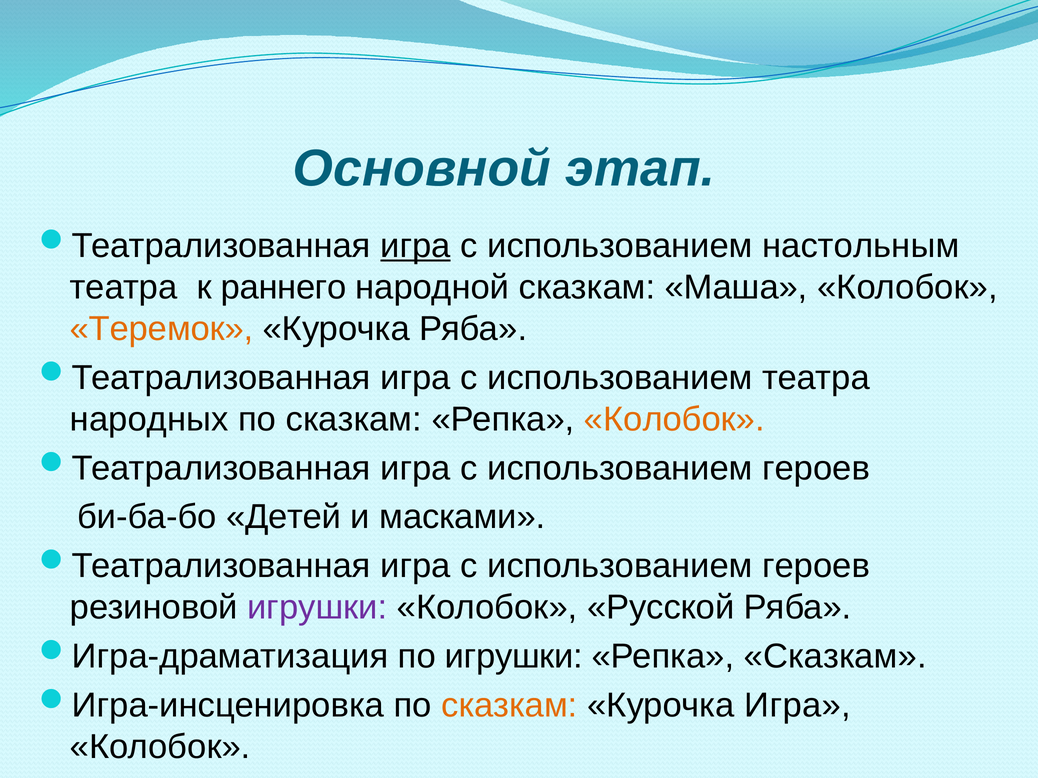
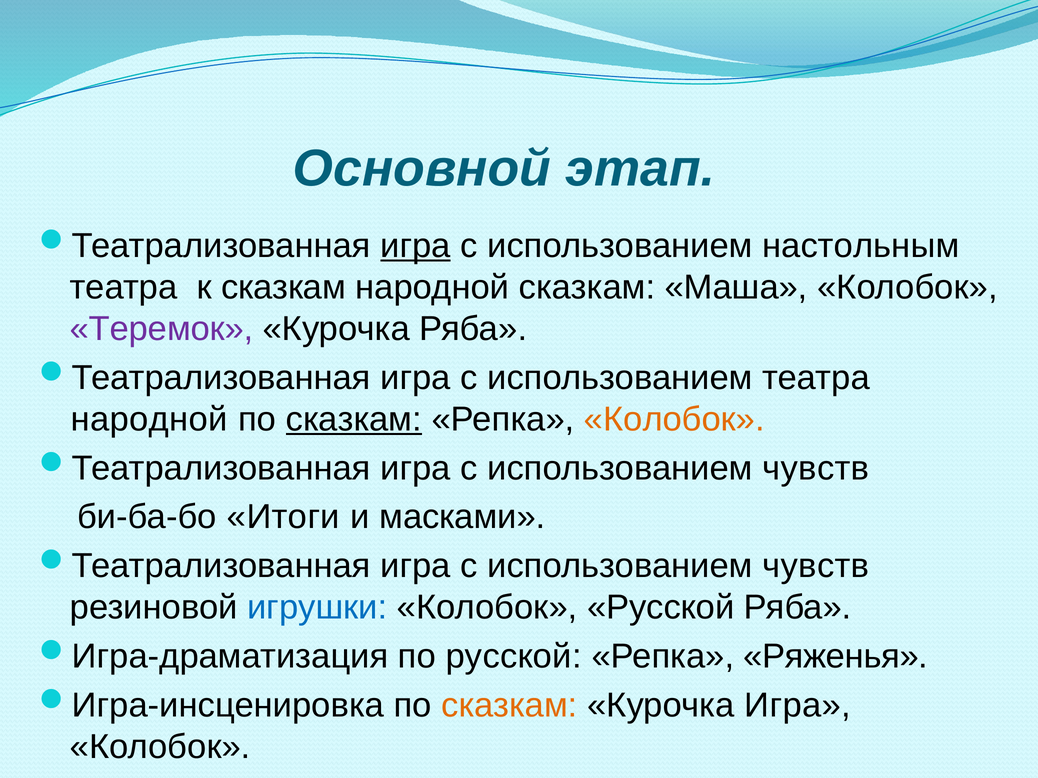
к раннего: раннего -> сказкам (284, 287)
Теремок colour: orange -> purple (162, 329)
народных: народных -> народной (149, 419)
сказкам underline: none -> present (354, 419)
героев: героев -> чувств (816, 468)
Детей: Детей -> Итоги (283, 517)
героев: героев -> чувств (816, 566)
игрушки colour: purple -> blue (317, 608)
по игрушки: игрушки -> русской (514, 657)
Репка Сказкам: Сказкам -> Ряженья (836, 657)
